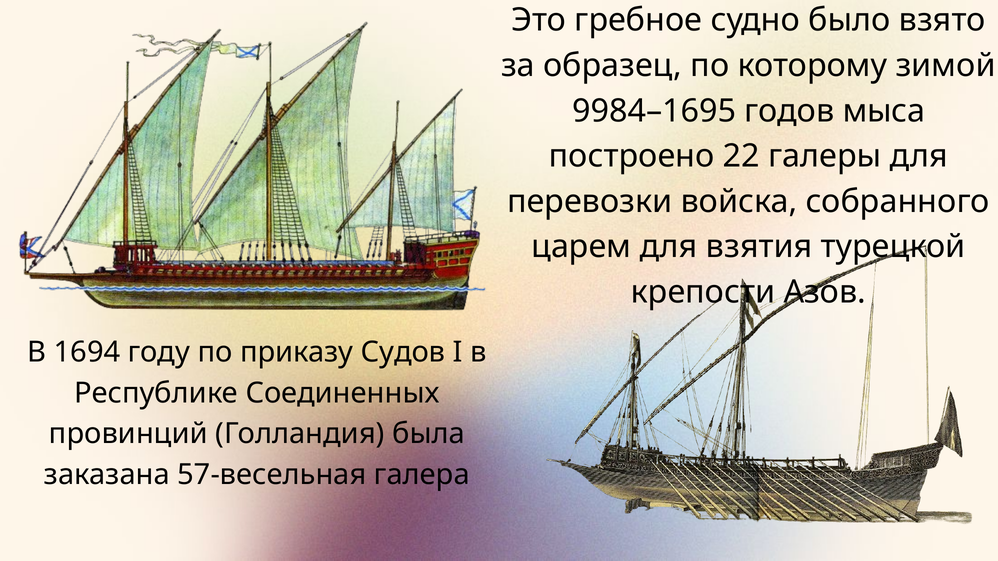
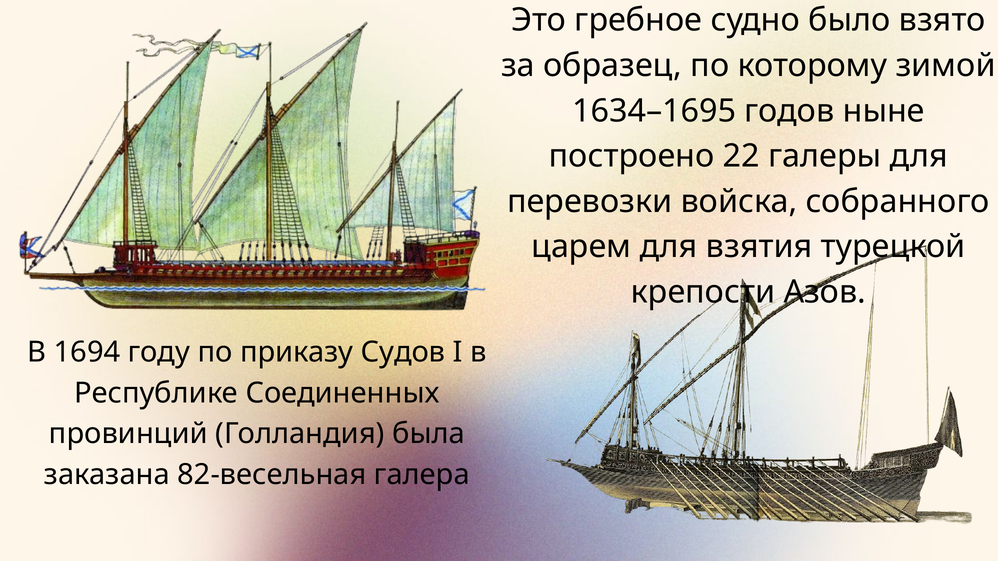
9984–1695: 9984–1695 -> 1634–1695 (654, 111)
мыса: мыса -> ныне (884, 111)
57-весельная: 57-весельная -> 82-весельная (272, 475)
